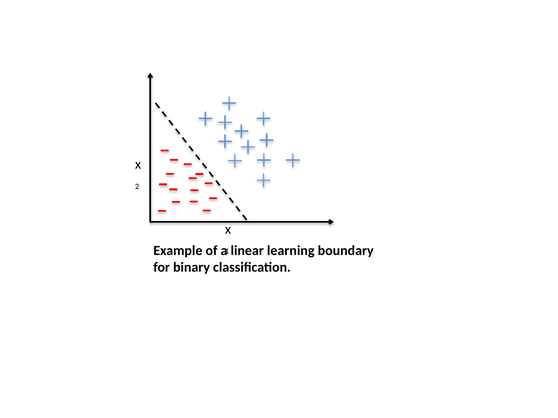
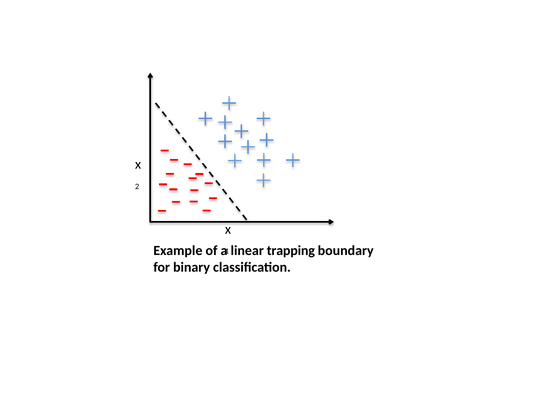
learning: learning -> trapping (291, 251)
